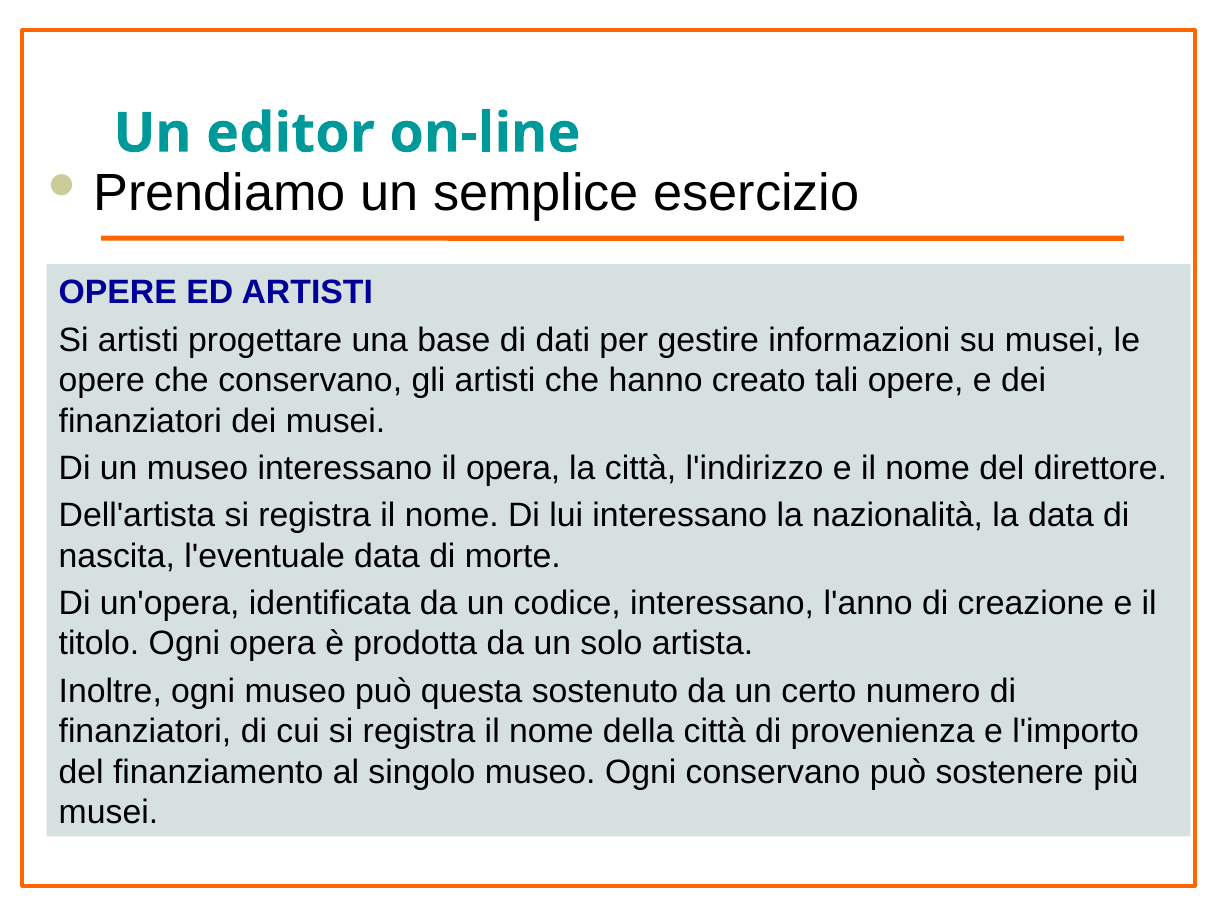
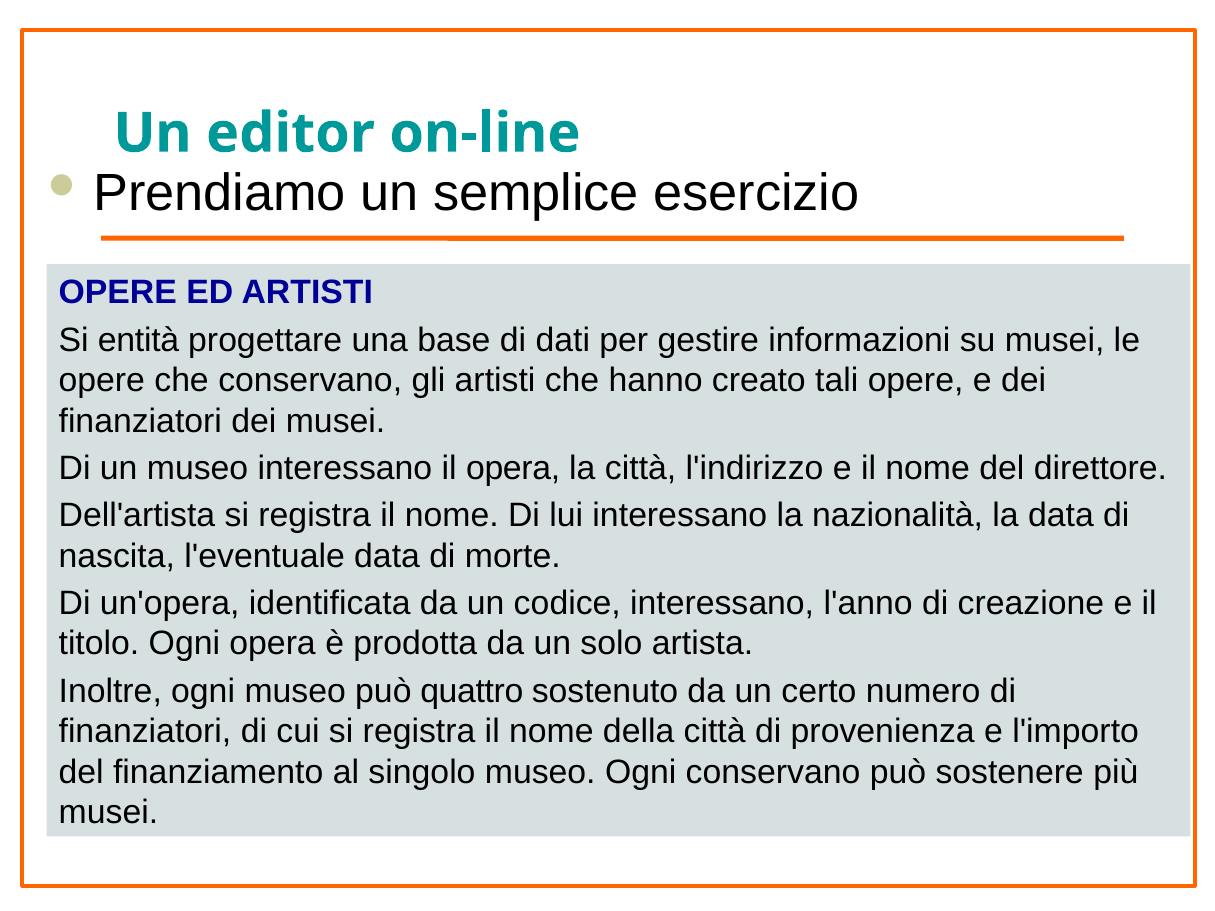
Si artisti: artisti -> entità (139, 340)
questa: questa -> quattro (472, 691)
